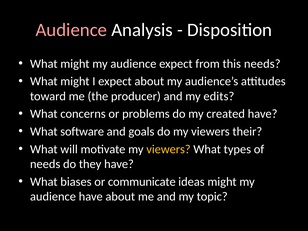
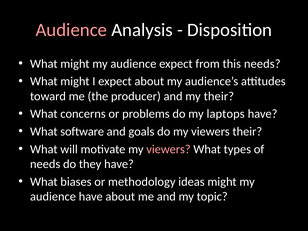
my edits: edits -> their (219, 96)
created: created -> laptops (226, 114)
viewers colour: yellow -> pink (168, 149)
communicate: communicate -> methodology (142, 182)
